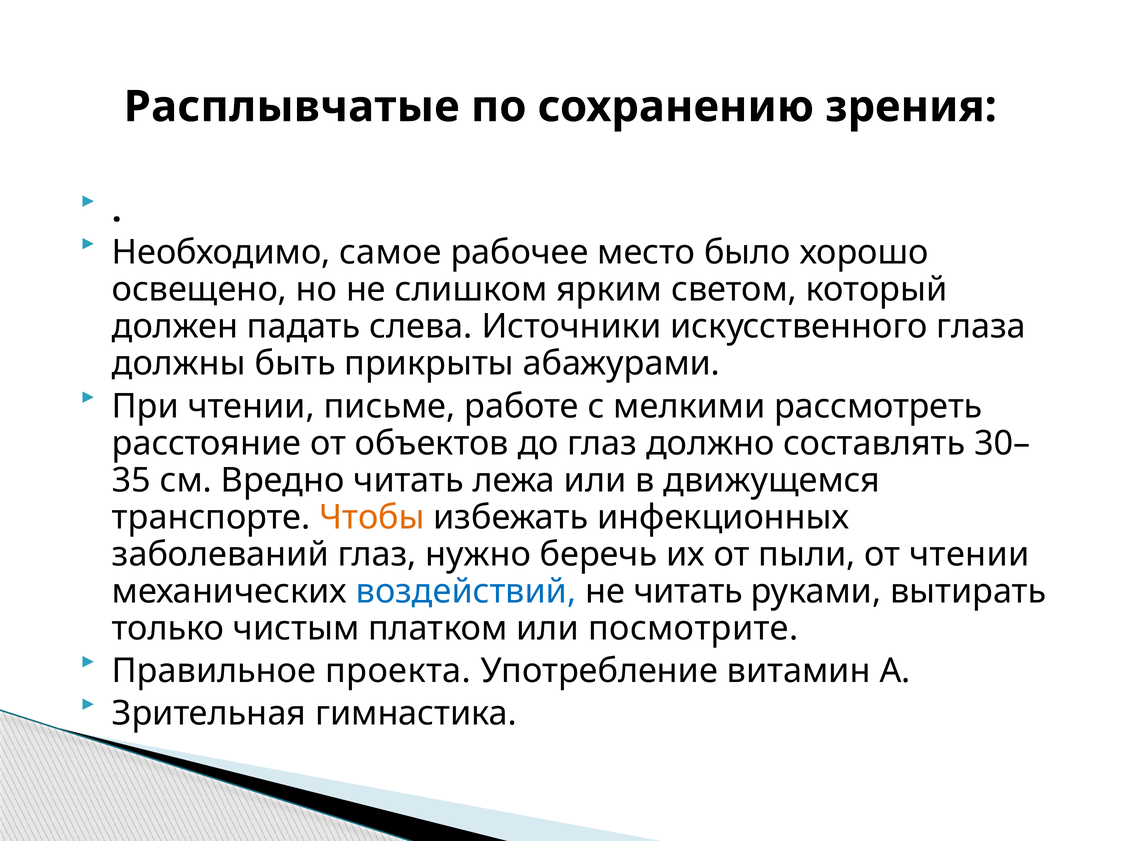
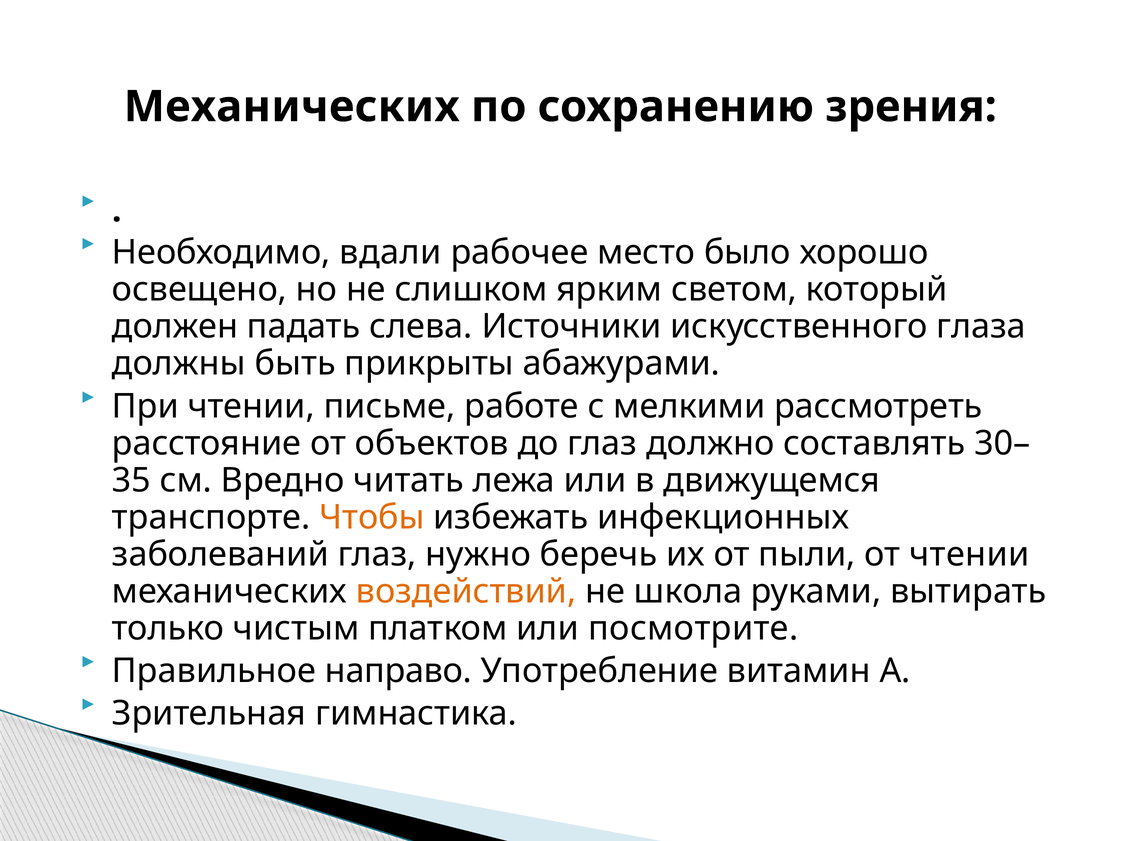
Расплывчатые: Расплывчатые -> Механических (292, 107)
самое: самое -> вдали (390, 253)
воздействий colour: blue -> orange (466, 591)
не читать: читать -> школа (688, 591)
проекта: проекта -> направо (398, 671)
